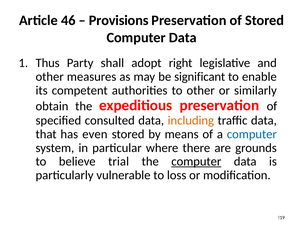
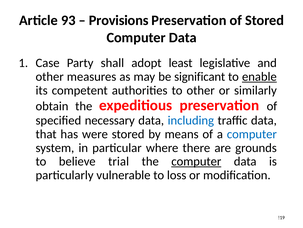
46: 46 -> 93 (68, 20)
Thus: Thus -> Case (48, 63)
right: right -> least (181, 63)
enable underline: none -> present (259, 76)
consulted: consulted -> necessary (110, 120)
including colour: orange -> blue (191, 120)
even: even -> were (95, 134)
